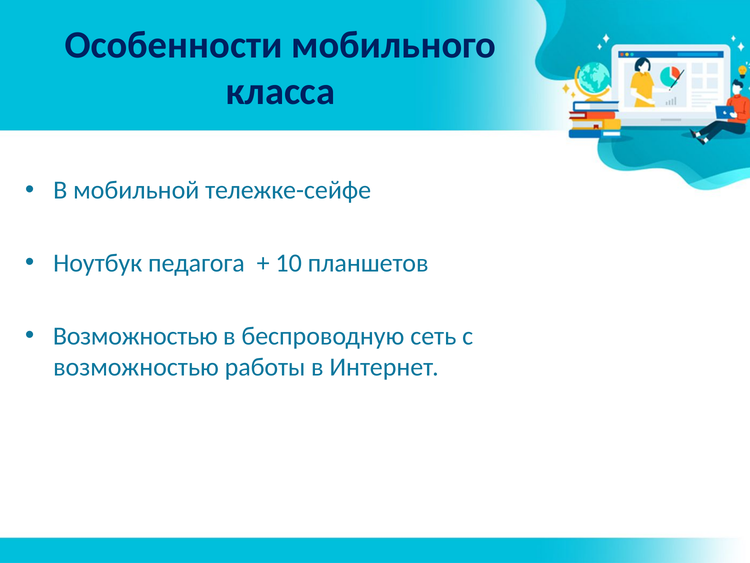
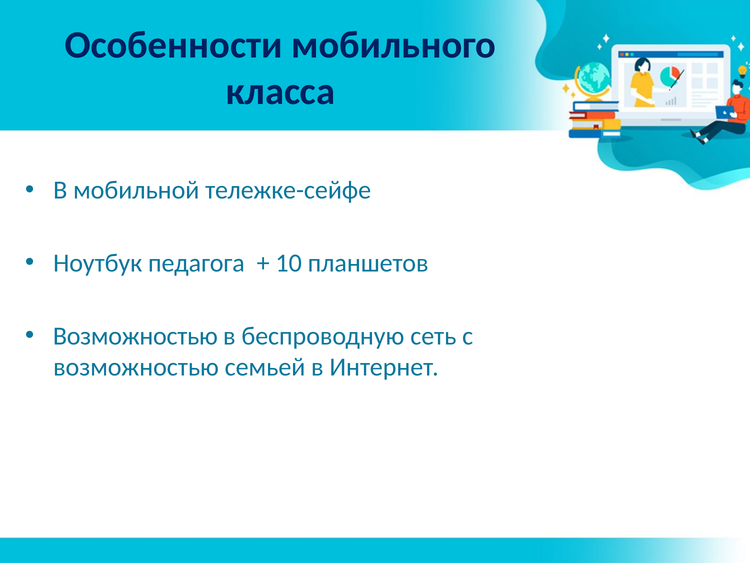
работы: работы -> семьей (265, 367)
